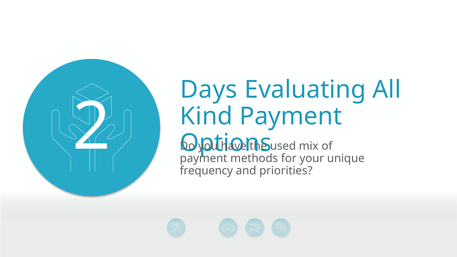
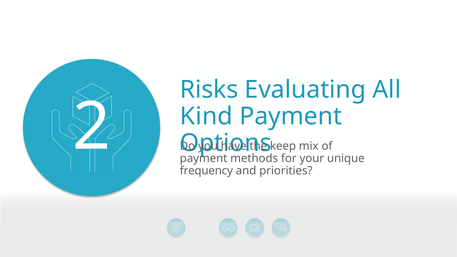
Days: Days -> Risks (209, 90)
used: used -> keep (283, 146)
